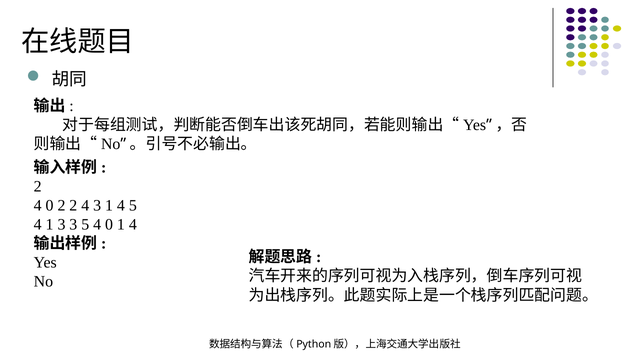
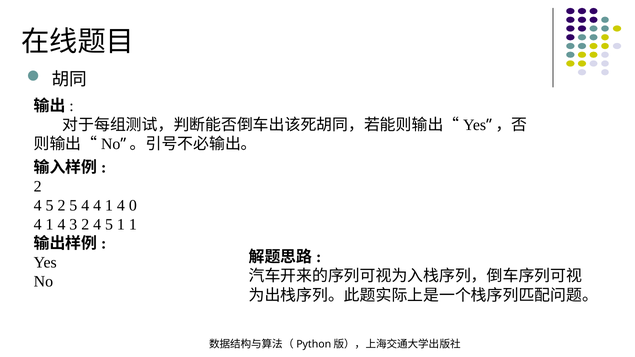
0: 0 -> 5 (50, 205)
2 2: 2 -> 5 (73, 205)
4 3: 3 -> 4 (97, 205)
4 5: 5 -> 0 (133, 205)
3: 3 -> 4 (61, 225)
3 5: 5 -> 2 (85, 225)
0: 0 -> 5 (109, 225)
4: 4 -> 1 (133, 225)
